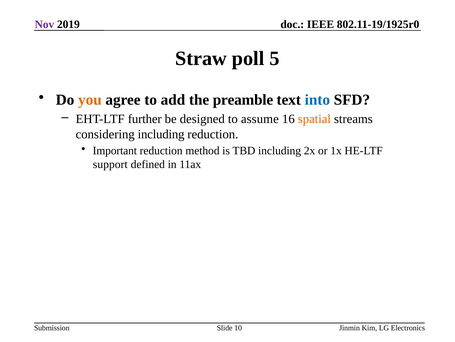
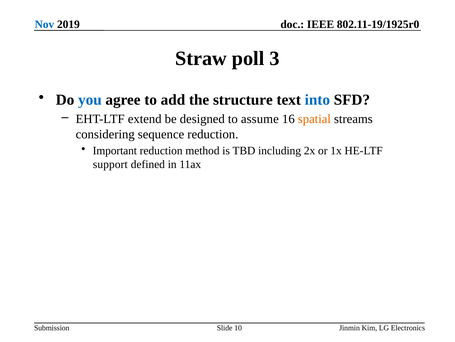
Nov colour: purple -> blue (44, 24)
5: 5 -> 3 (275, 58)
you colour: orange -> blue (90, 100)
preamble: preamble -> structure (243, 100)
further: further -> extend (145, 119)
considering including: including -> sequence (161, 134)
